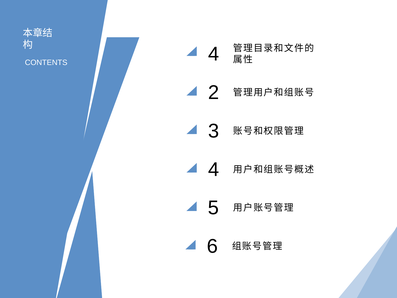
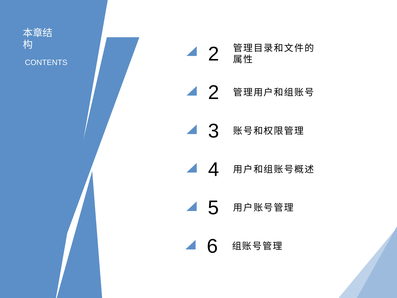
CONTENTS 4: 4 -> 2 (214, 54)
